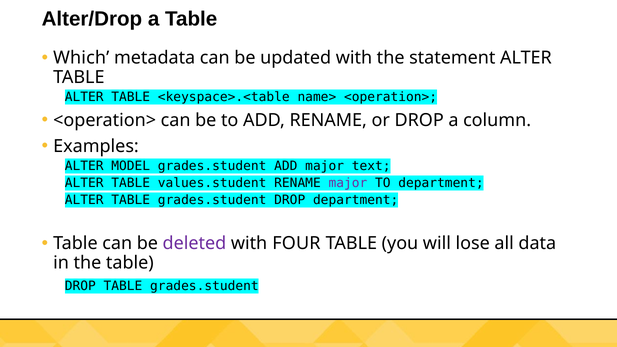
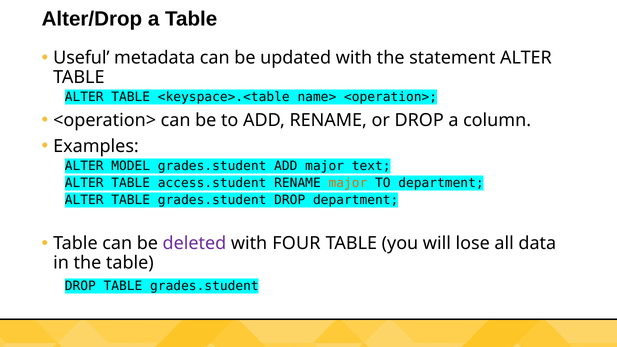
Which: Which -> Useful (81, 58)
values.student: values.student -> access.student (212, 183)
major colour: purple -> orange (348, 183)
